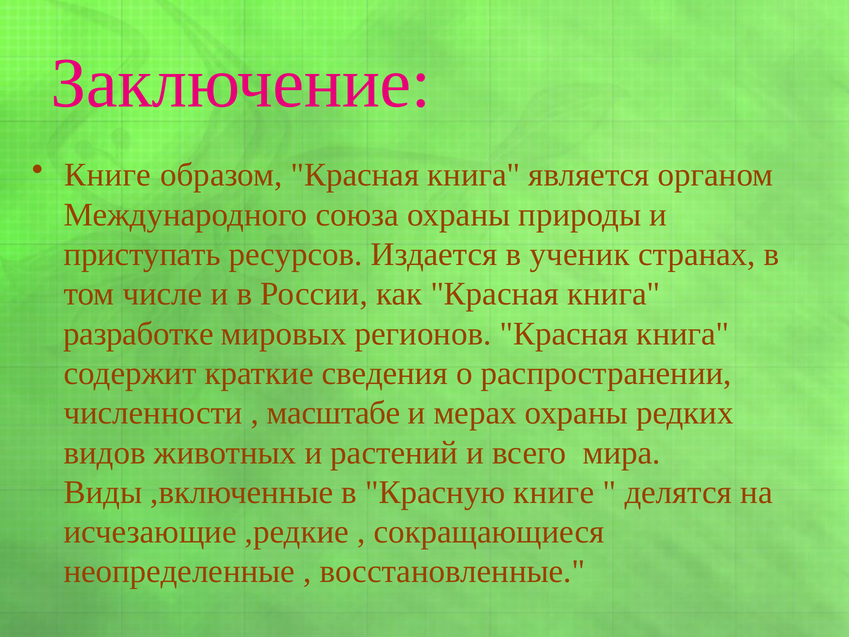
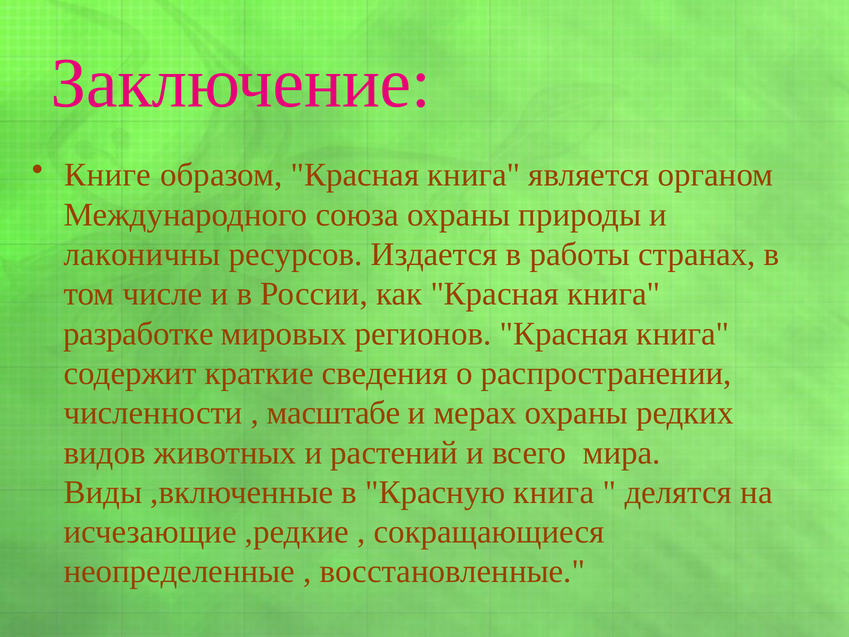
приступать: приступать -> лаконичны (142, 254)
ученик: ученик -> работы (580, 254)
Красную книге: книге -> книга (554, 492)
